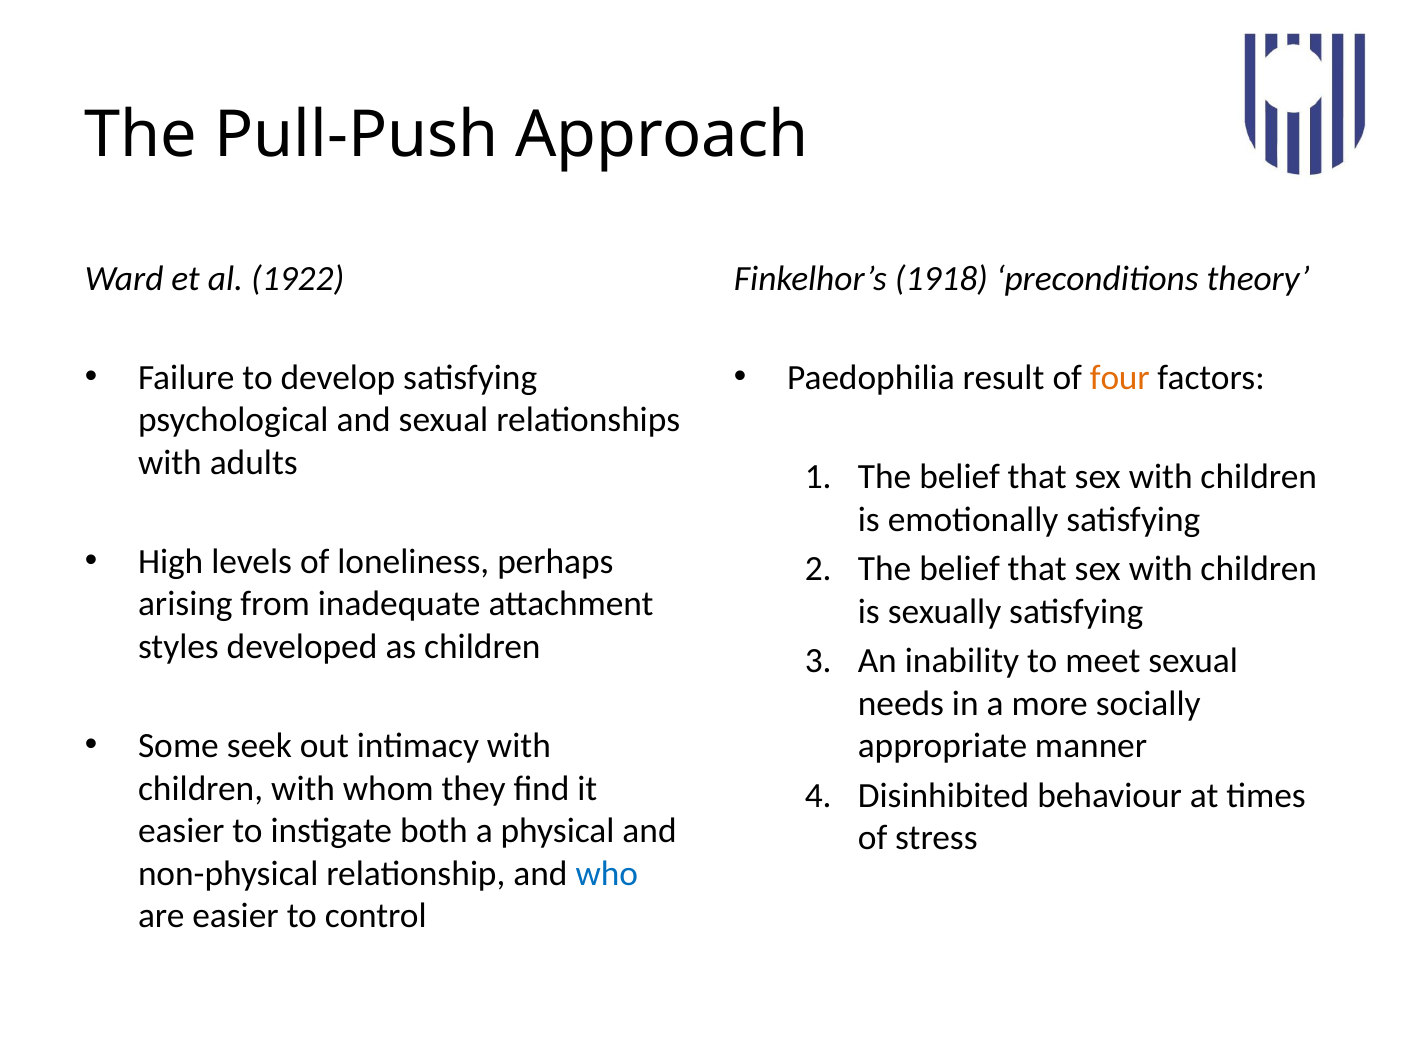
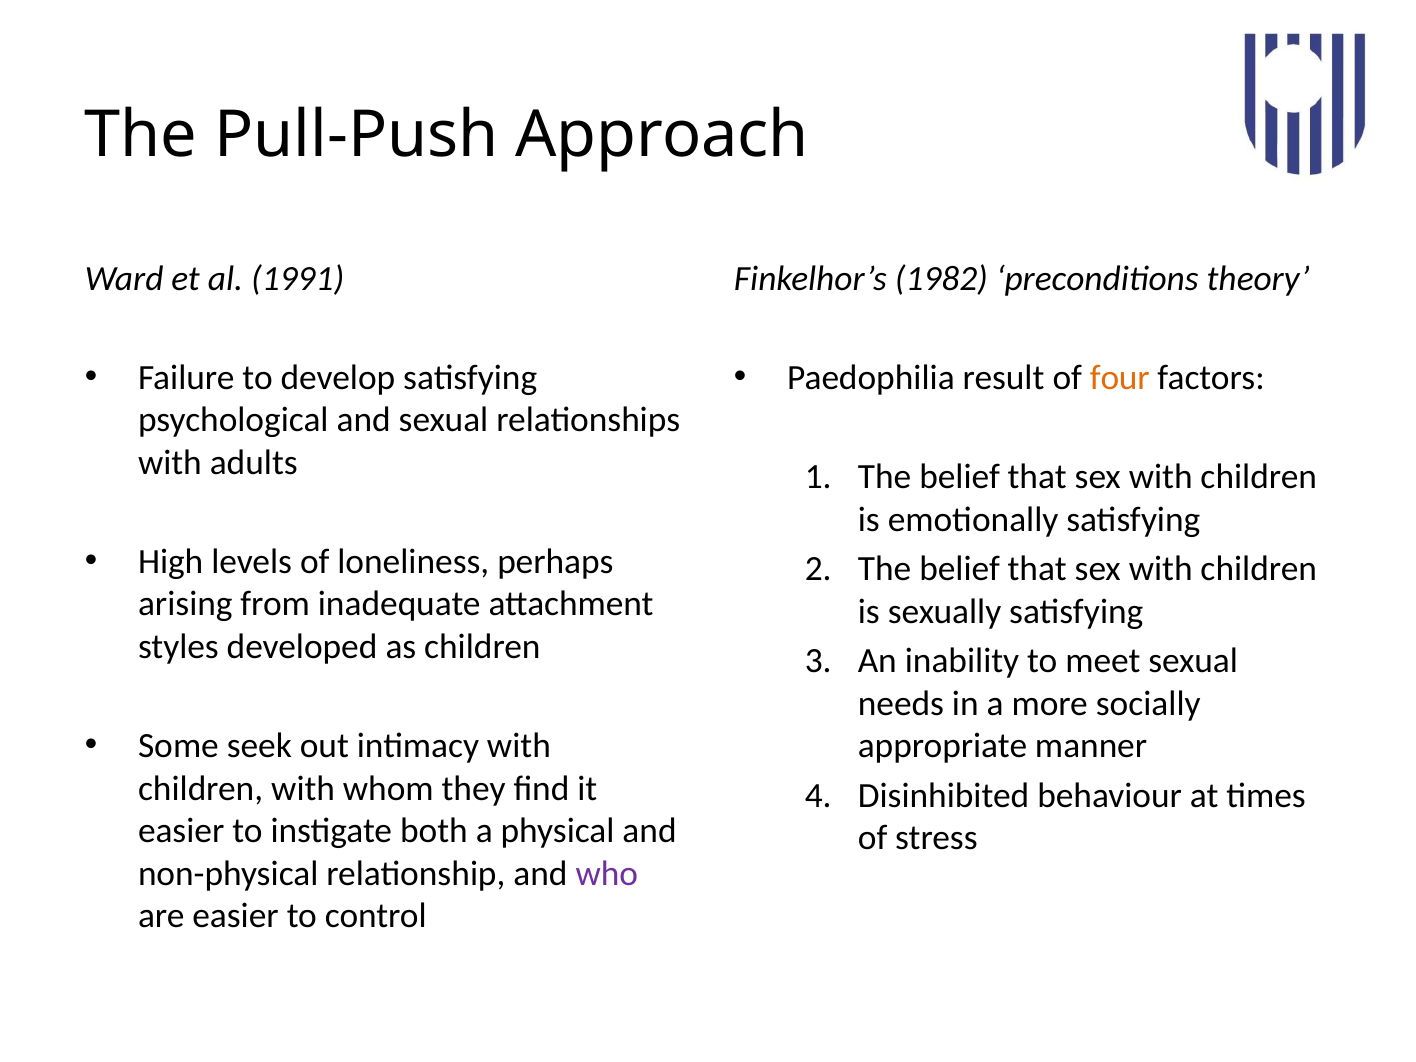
1922: 1922 -> 1991 (298, 279)
1918: 1918 -> 1982 (941, 279)
who colour: blue -> purple (607, 873)
